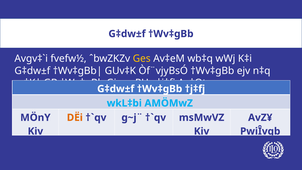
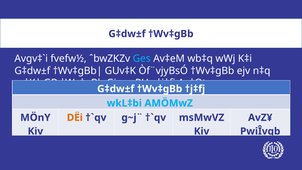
Ges colour: yellow -> light blue (142, 59)
